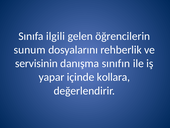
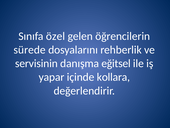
ilgili: ilgili -> özel (56, 36)
sunum: sunum -> sürede (30, 50)
sınıfın: sınıfın -> eğitsel (116, 63)
